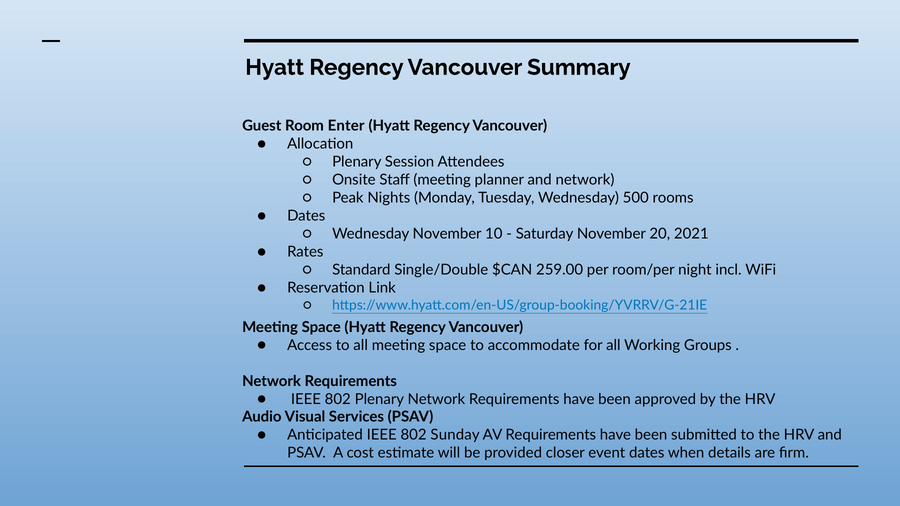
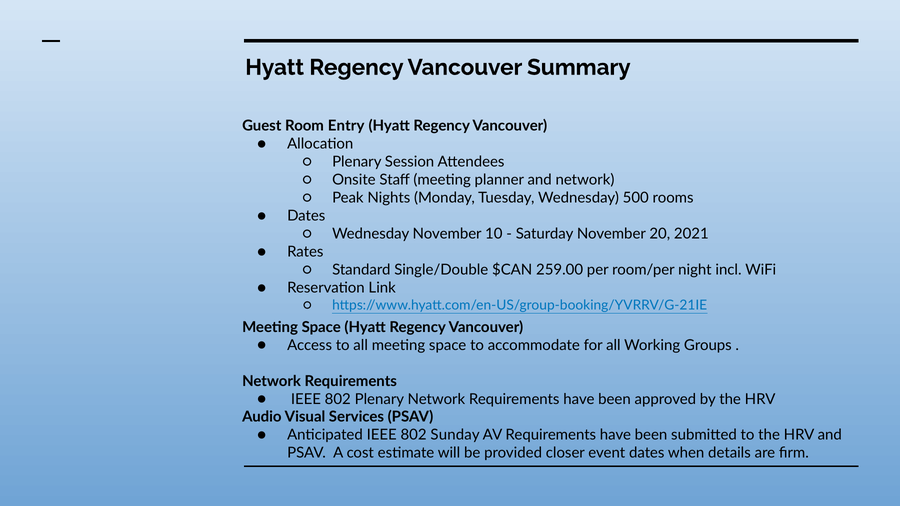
Enter: Enter -> Entry (346, 126)
